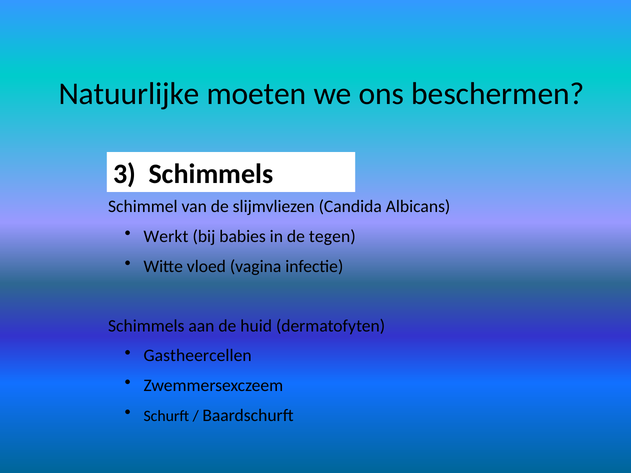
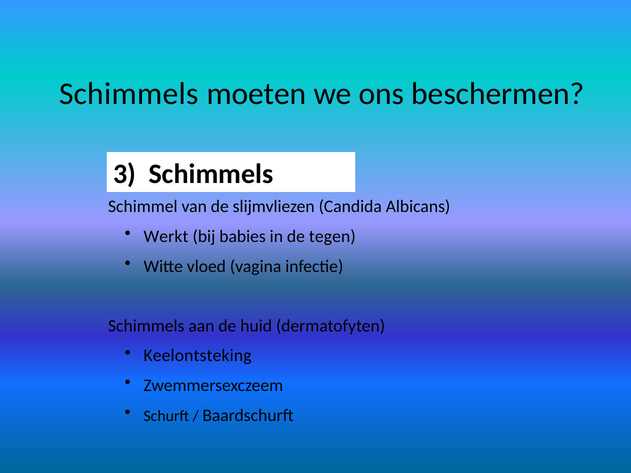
Natuurlijke: Natuurlijke -> Schimmels (129, 94)
Gastheercellen: Gastheercellen -> Keelontsteking (198, 356)
